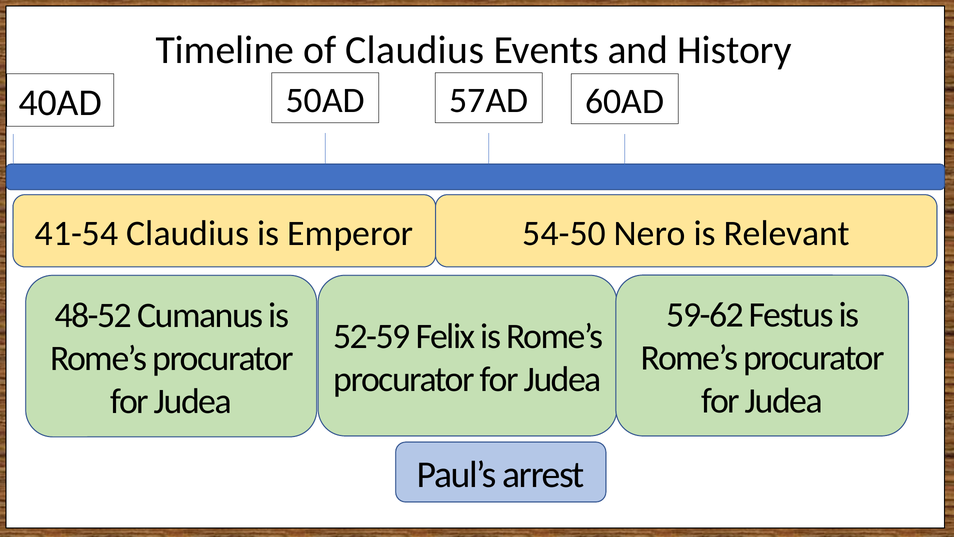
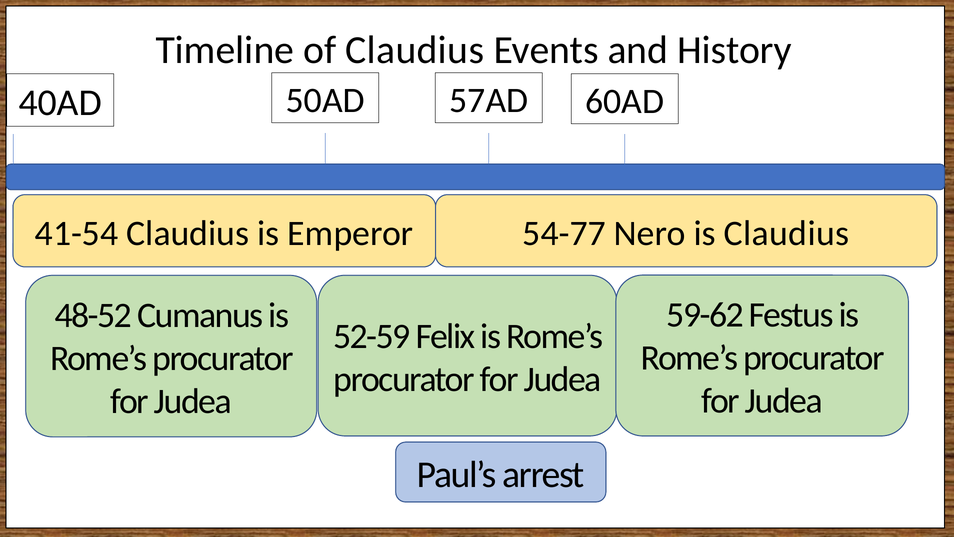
54-50: 54-50 -> 54-77 (564, 233)
is Relevant: Relevant -> Claudius (786, 233)
